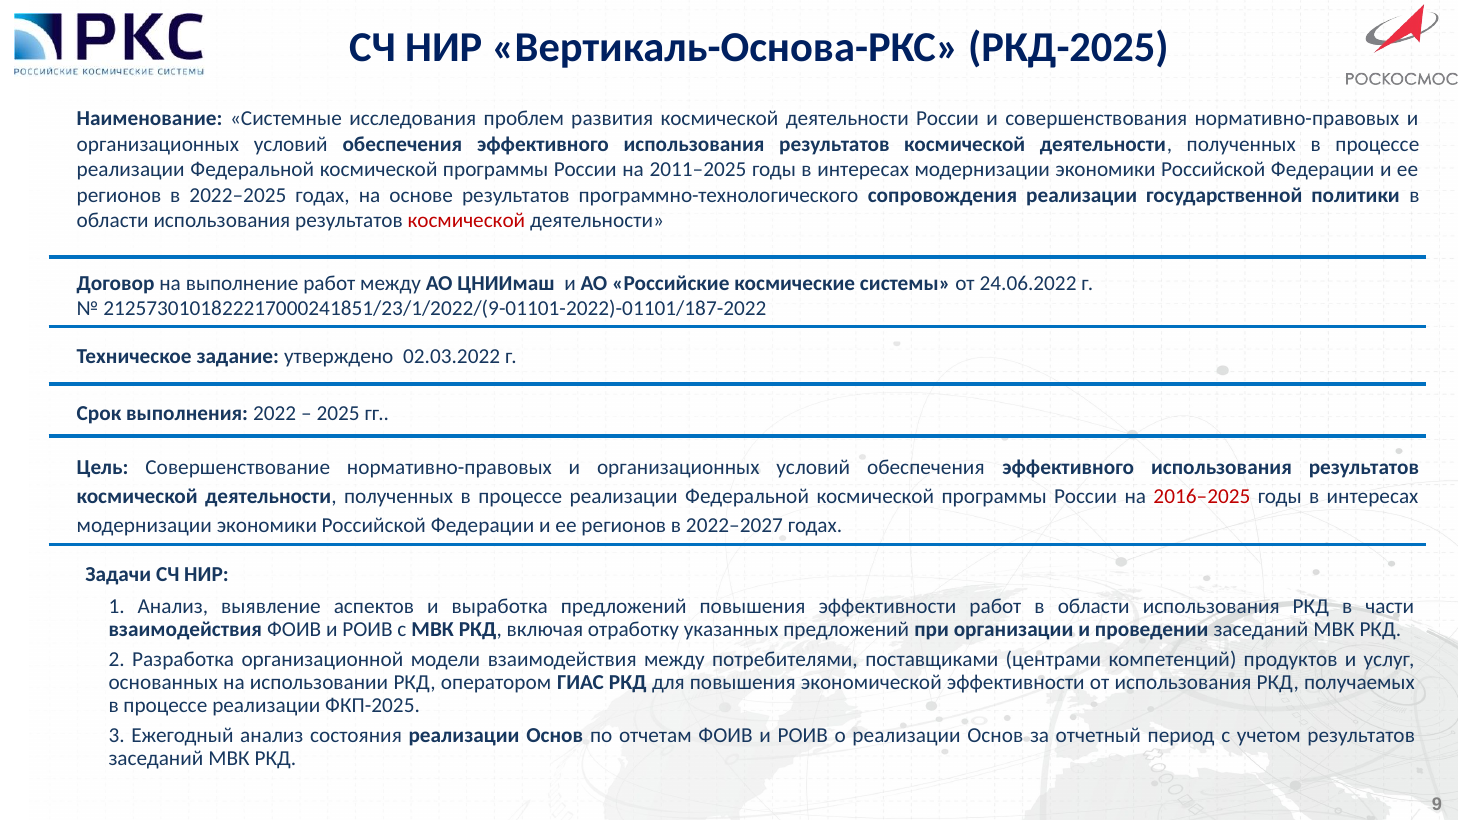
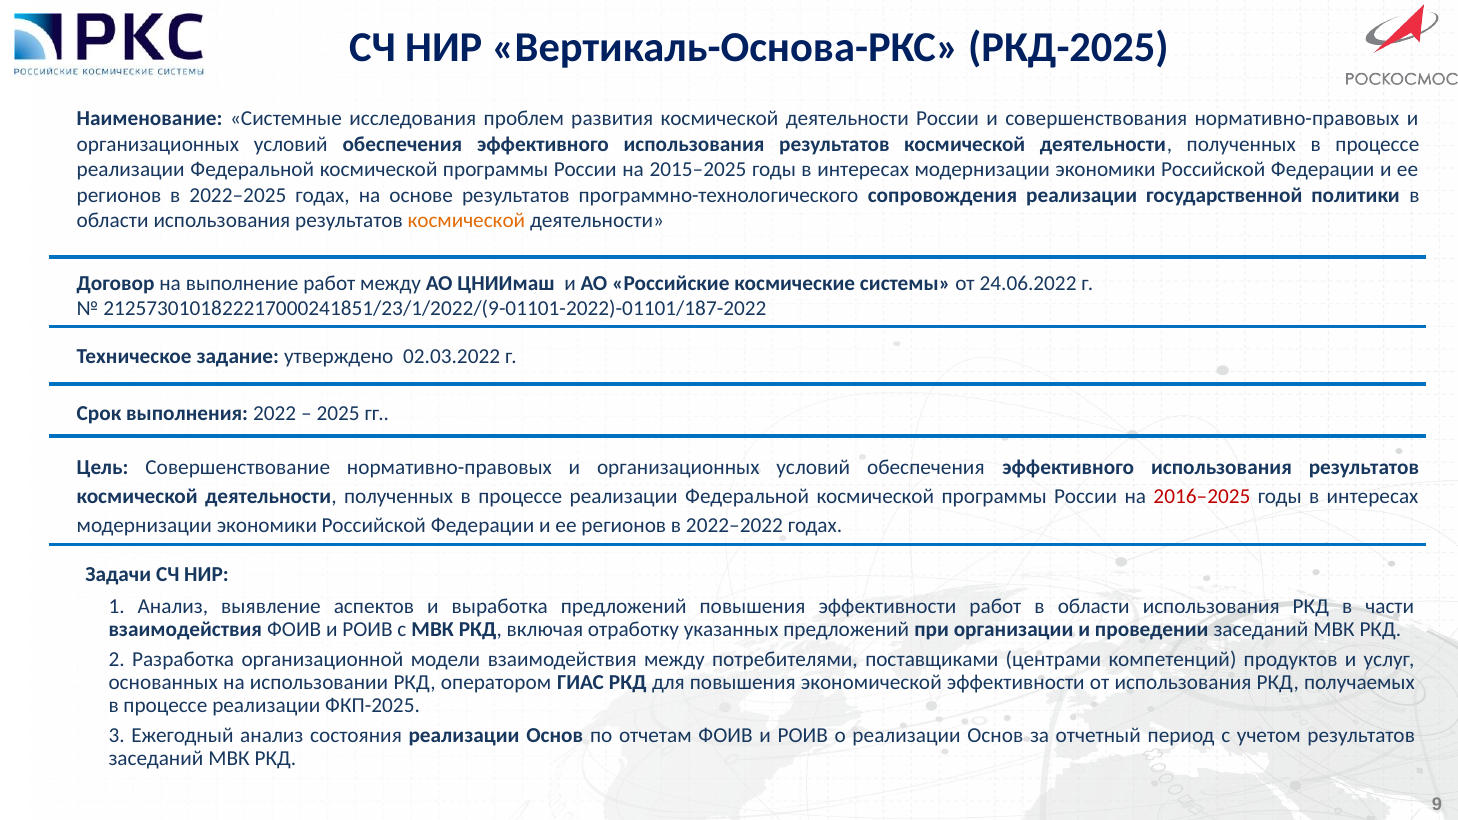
2011–2025: 2011–2025 -> 2015–2025 (698, 170)
космической colour: red -> orange (466, 221)
2022–2027: 2022–2027 -> 2022–2022 (734, 526)
